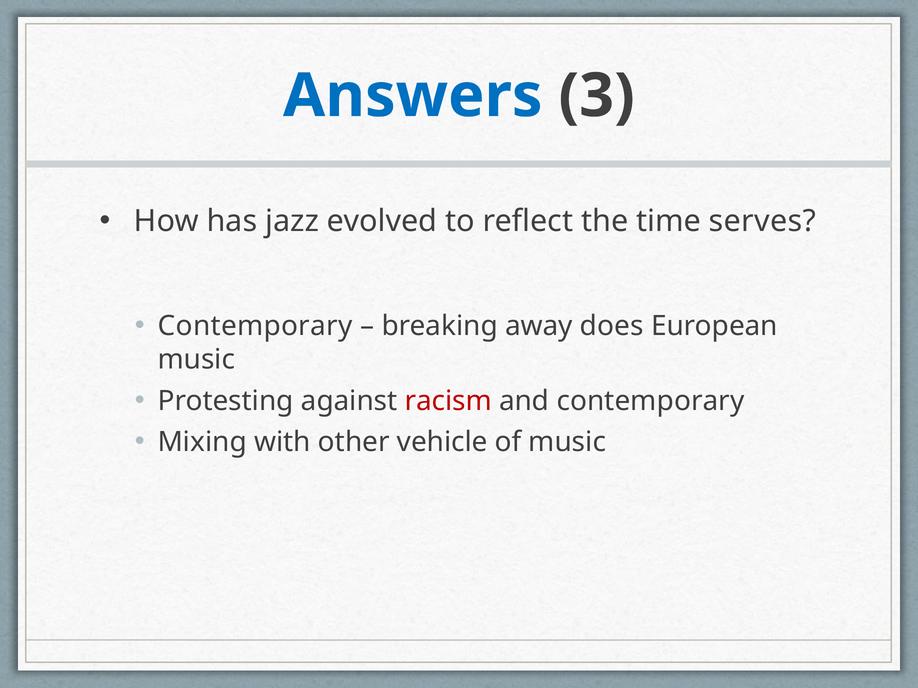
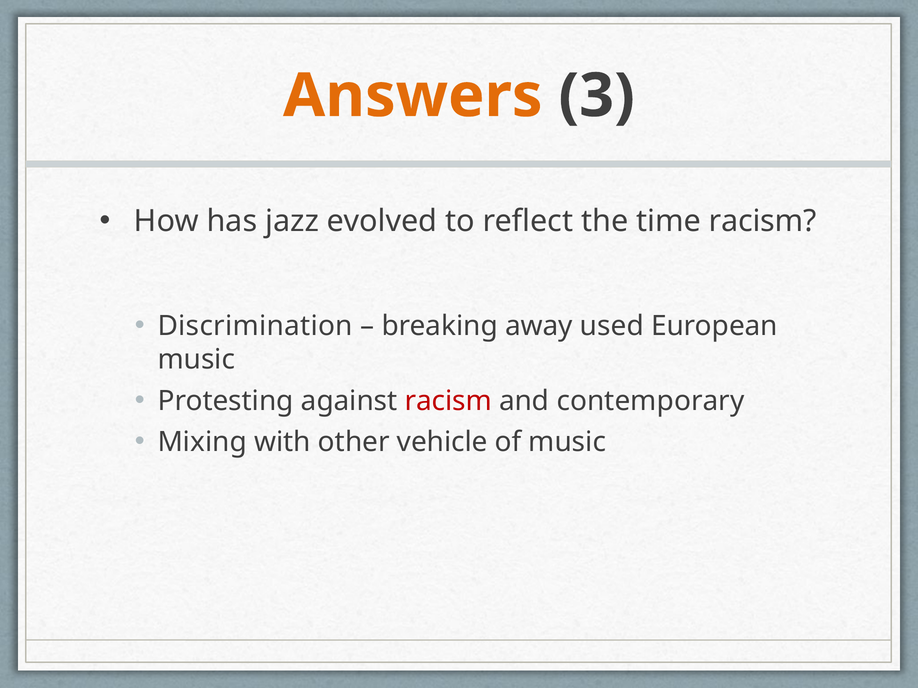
Answers colour: blue -> orange (413, 96)
time serves: serves -> racism (763, 222)
Contemporary: Contemporary -> Discrimination (255, 326)
does: does -> used (612, 326)
